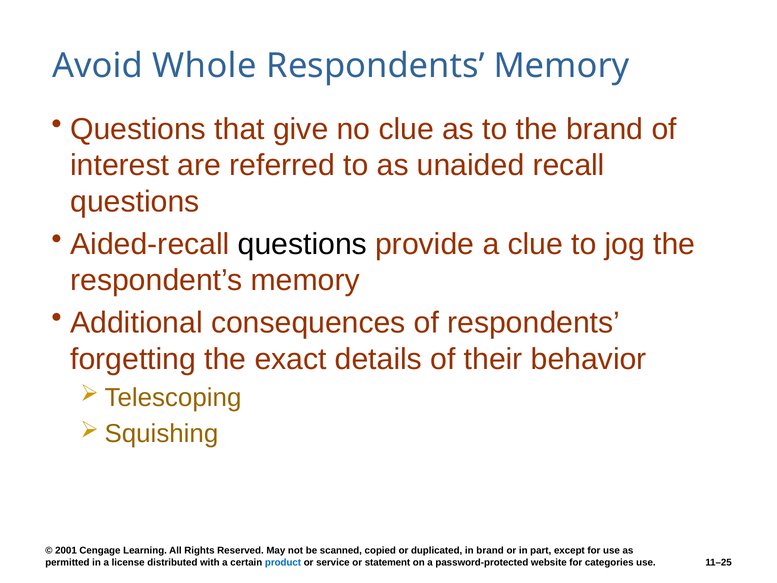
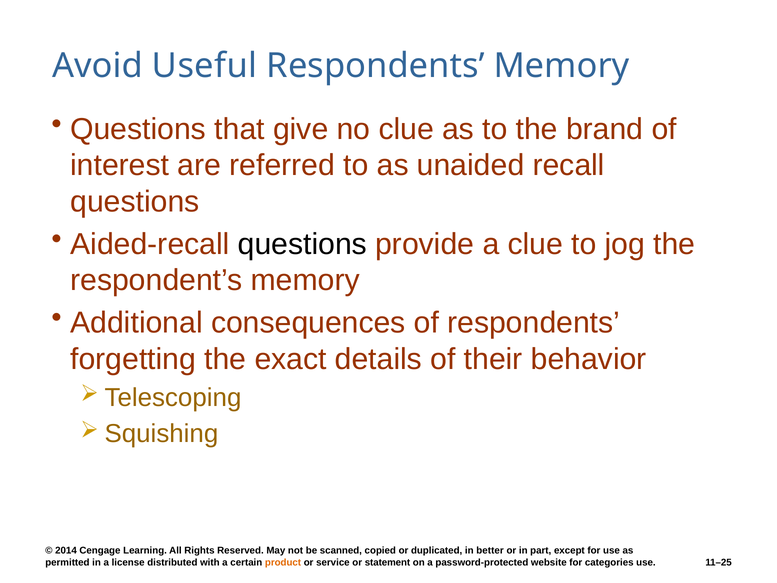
Whole: Whole -> Useful (205, 66)
2001: 2001 -> 2014 (66, 550)
in brand: brand -> better (490, 550)
product colour: blue -> orange (283, 562)
